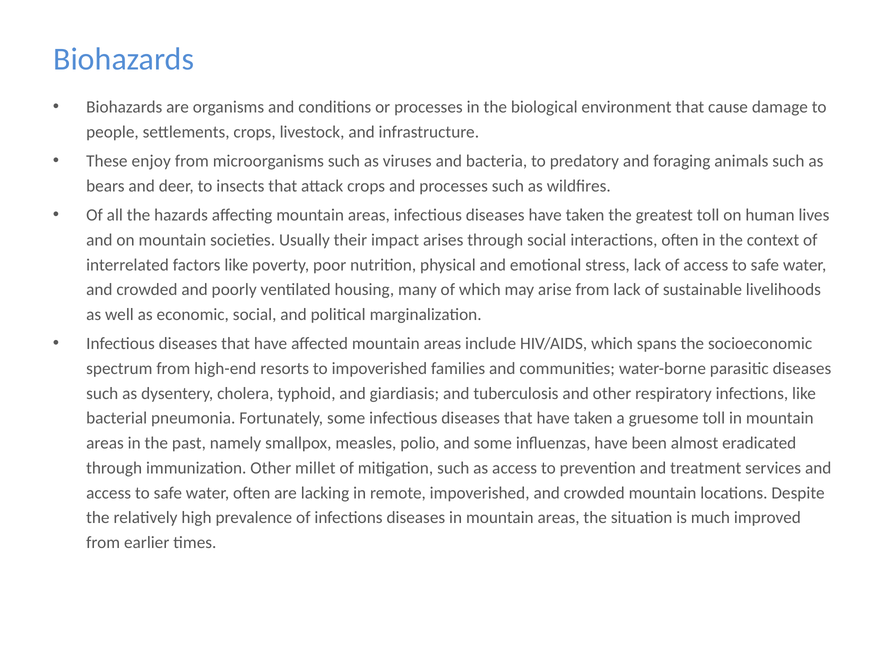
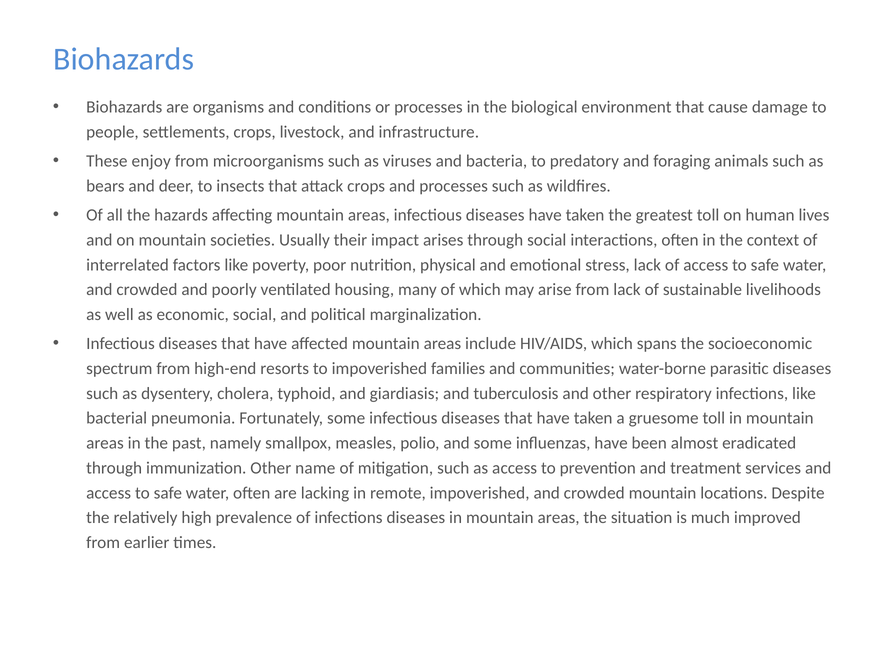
millet: millet -> name (315, 468)
